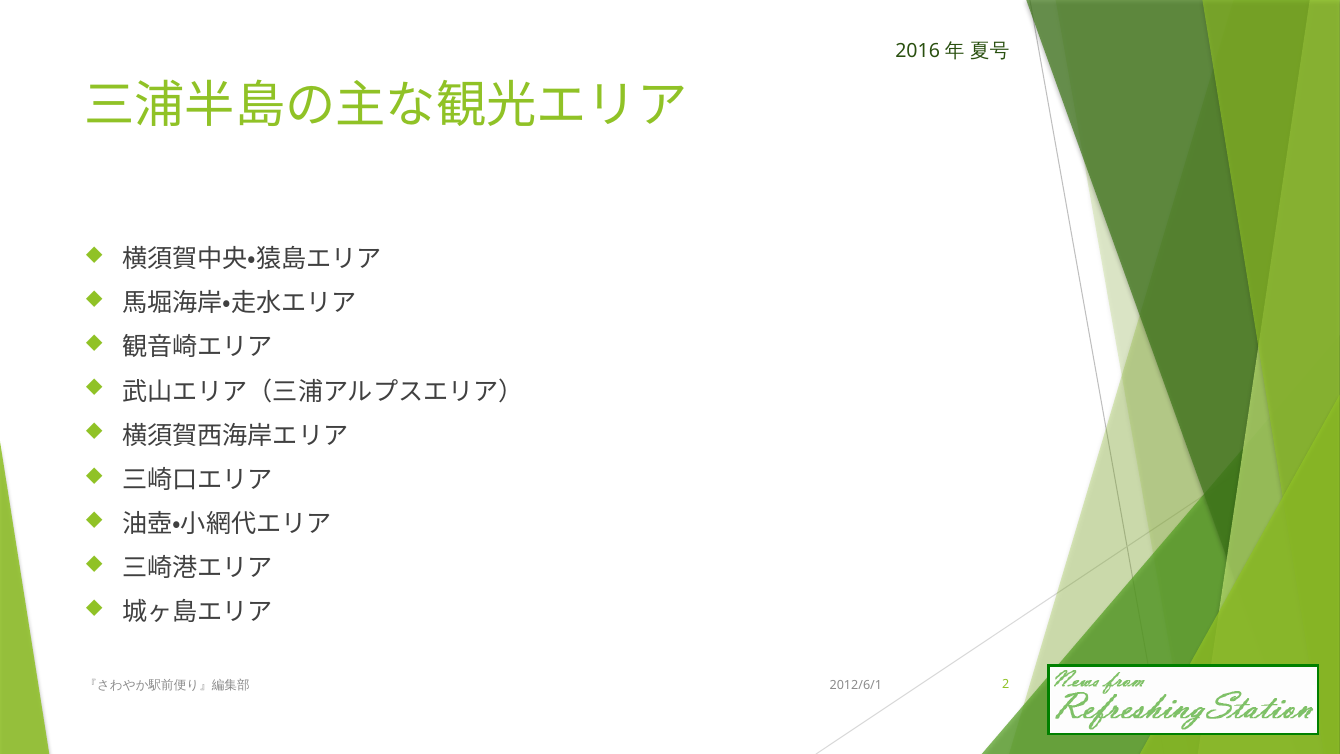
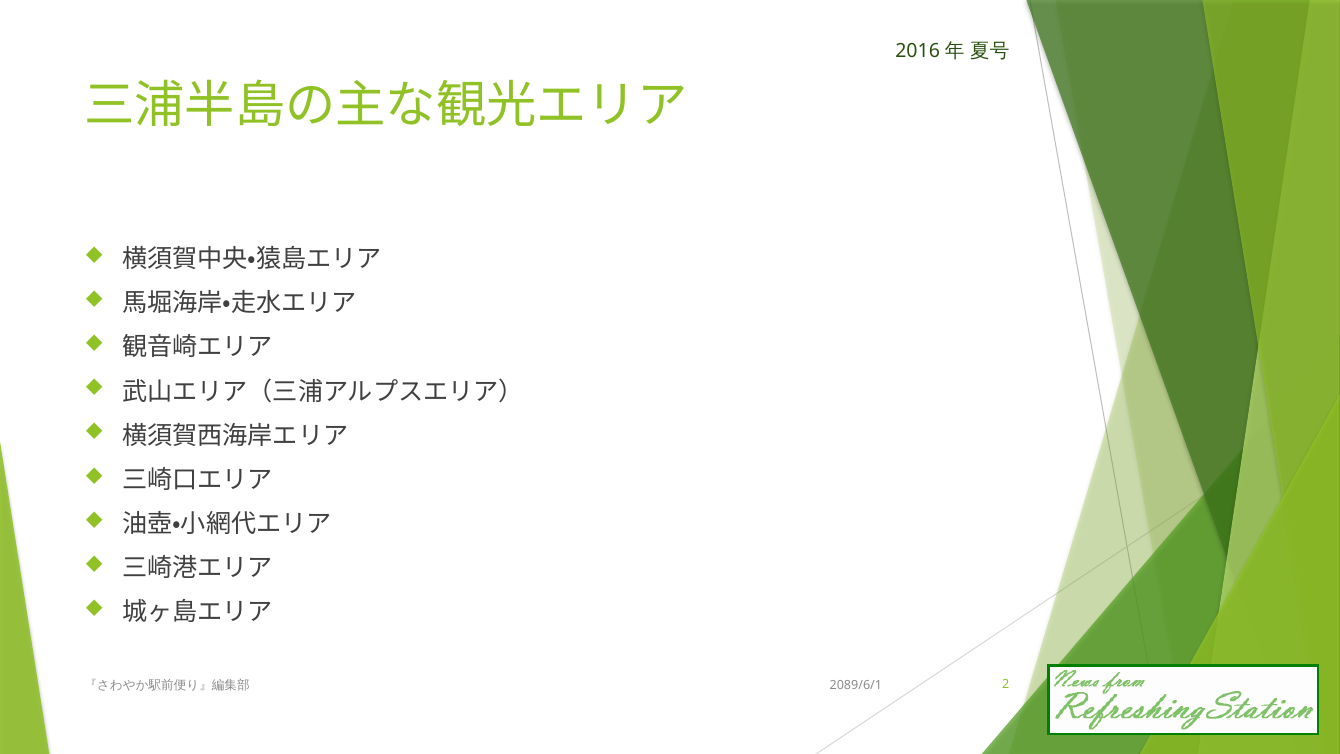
2012/6/1: 2012/6/1 -> 2089/6/1 (856, 685)
